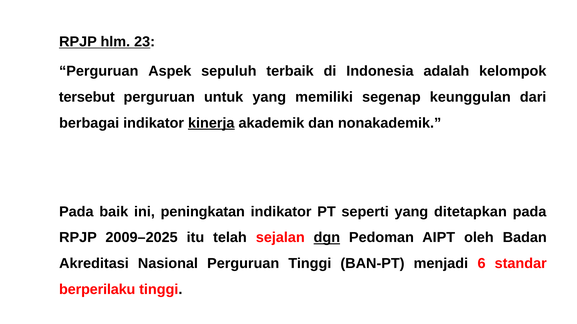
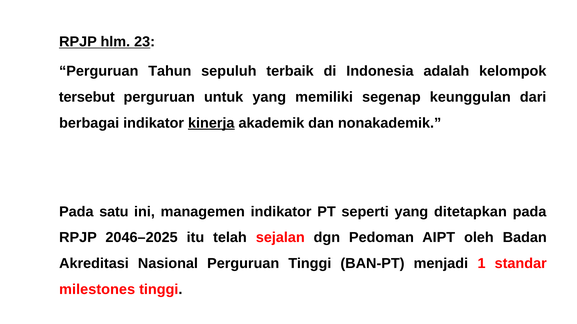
Aspek: Aspek -> Tahun (170, 71)
baik: baik -> satu (114, 212)
peningkatan: peningkatan -> managemen (203, 212)
2009–2025: 2009–2025 -> 2046–2025 (142, 238)
dgn underline: present -> none (327, 238)
6: 6 -> 1 (482, 264)
berperilaku: berperilaku -> milestones (97, 290)
